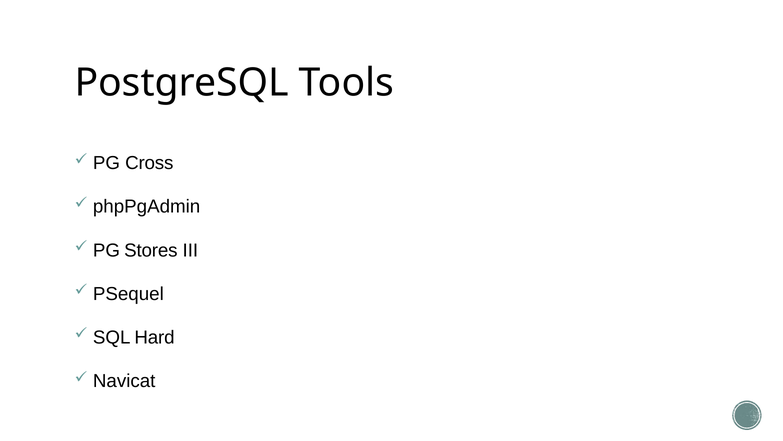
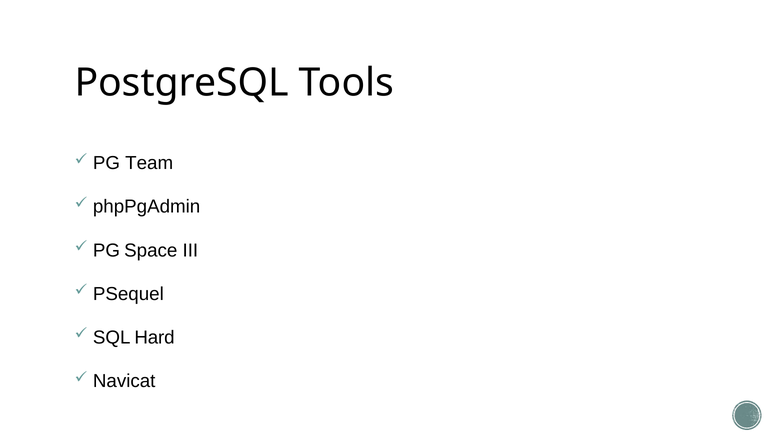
Cross: Cross -> Team (149, 163)
Stores: Stores -> Space (151, 250)
